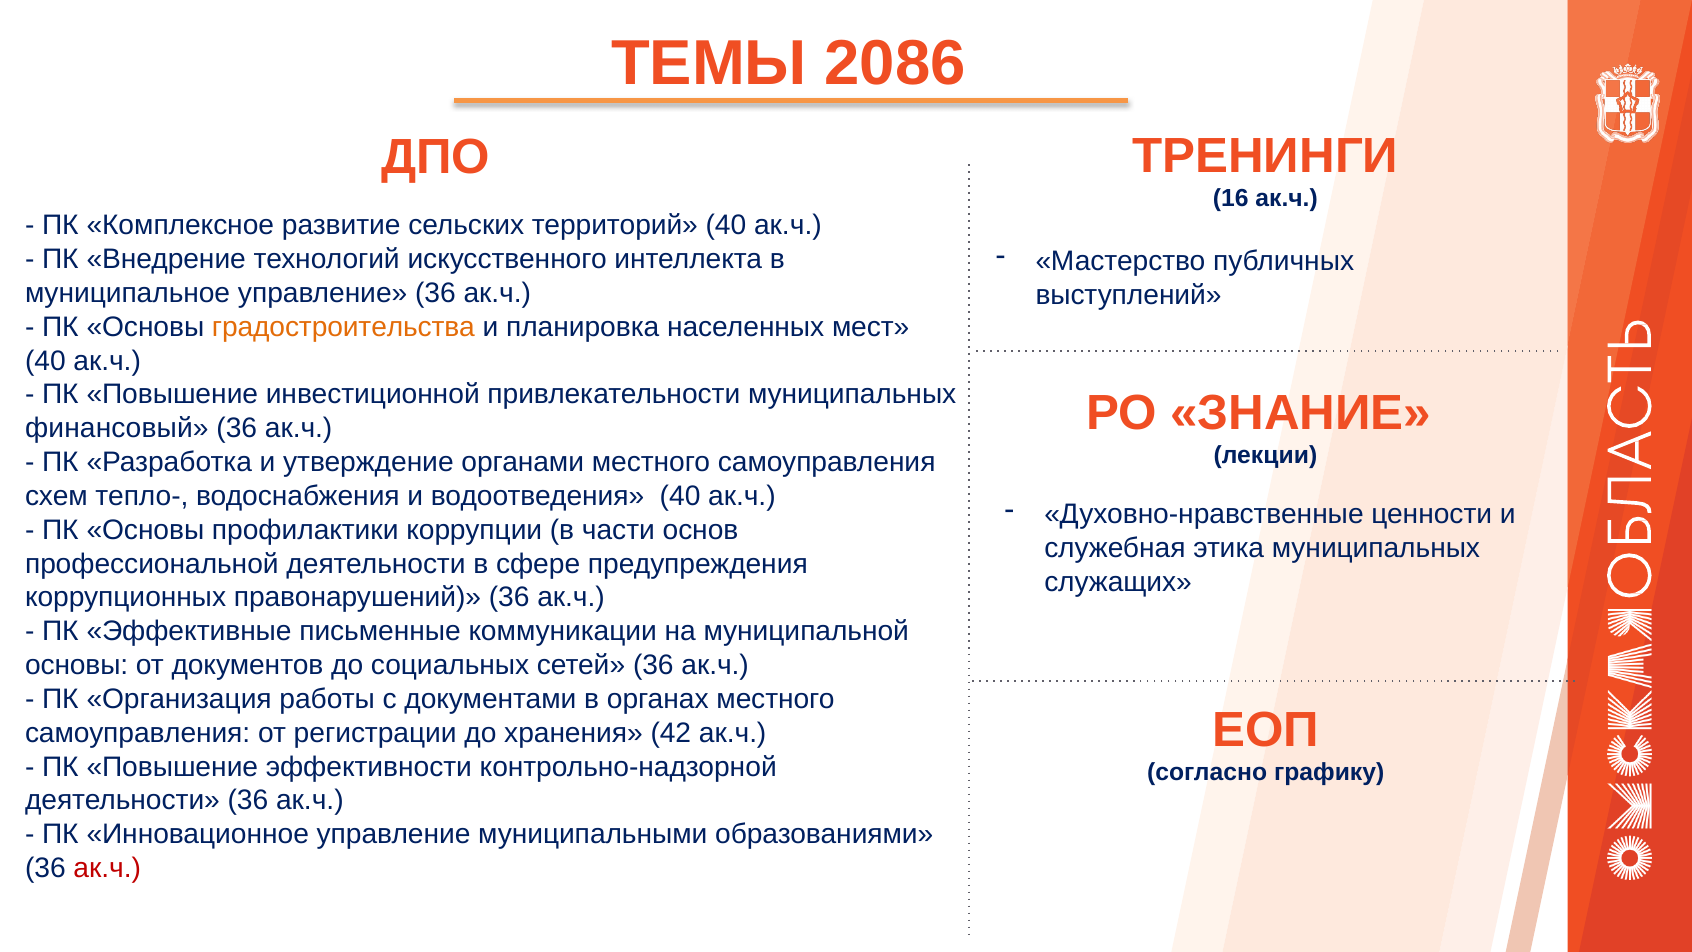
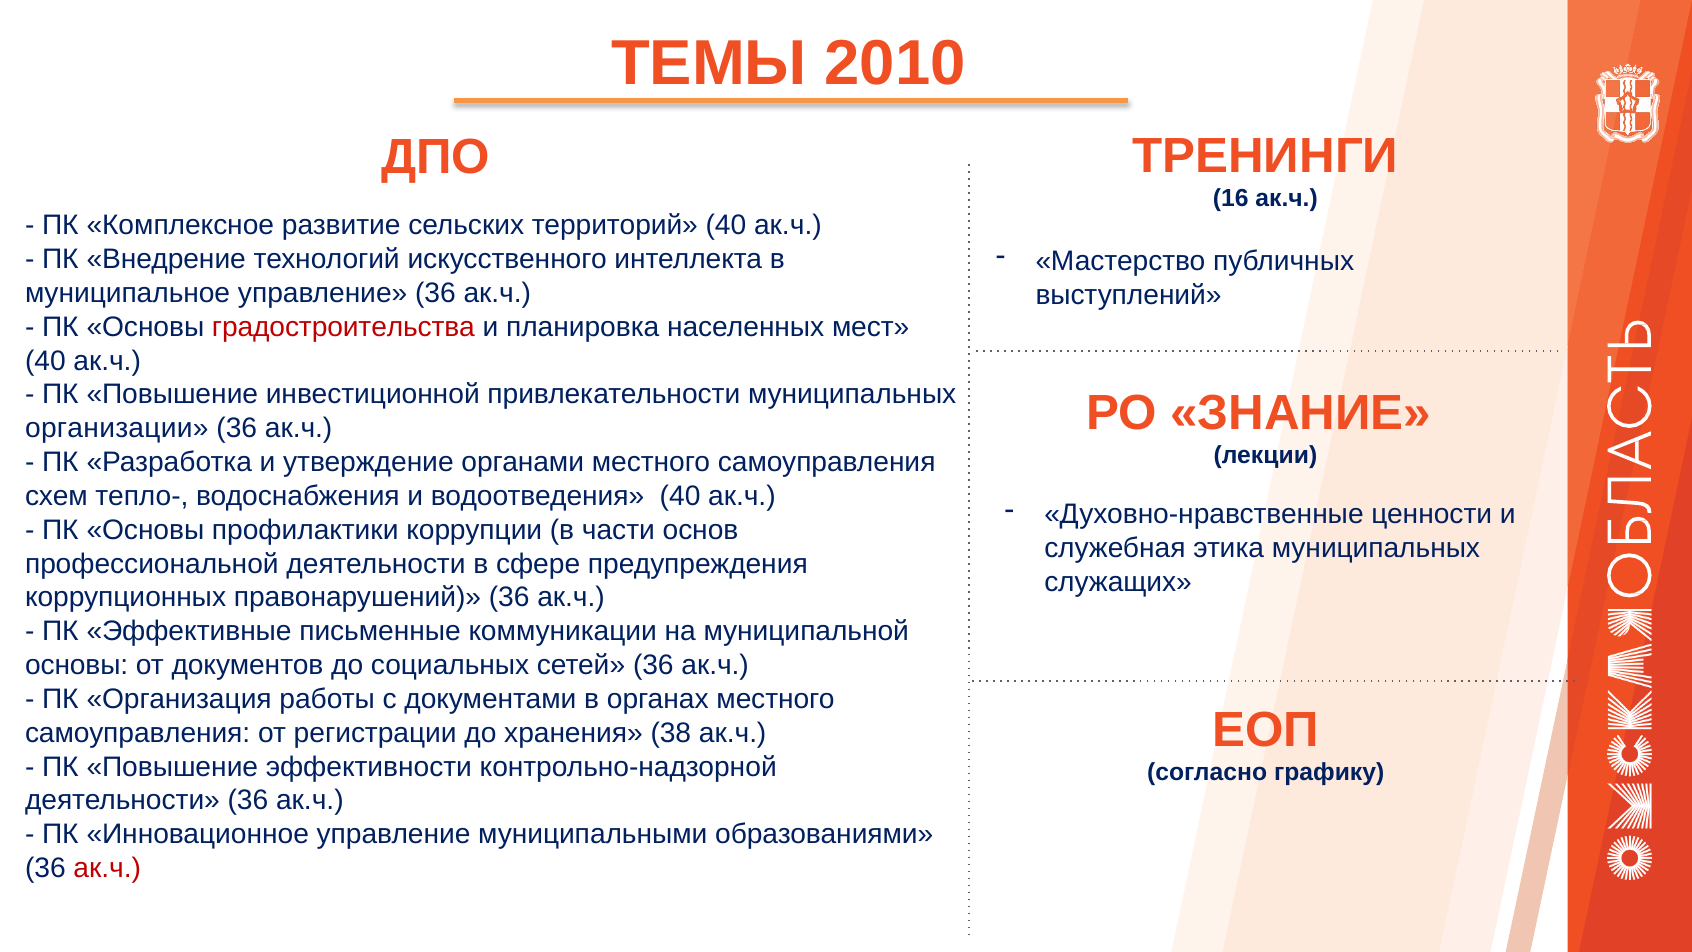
2086: 2086 -> 2010 (895, 63)
градостроительства colour: orange -> red (343, 327)
финансовый: финансовый -> организации (117, 428)
42: 42 -> 38 (671, 733)
